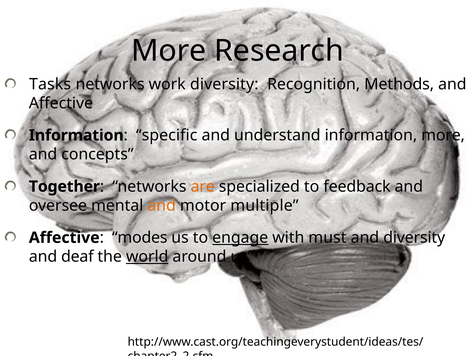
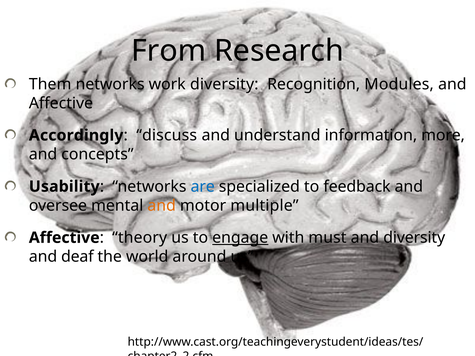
More: More -> From (169, 51)
Tasks: Tasks -> Them (50, 84)
Methods: Methods -> Modules (399, 84)
Information: Information -> Accordingly (76, 135)
specific: specific -> discuss (167, 135)
Together: Together -> Usability (64, 187)
are colour: orange -> blue (203, 187)
modes: modes -> theory (140, 238)
world underline: present -> none (147, 257)
